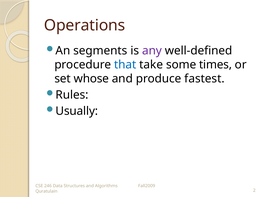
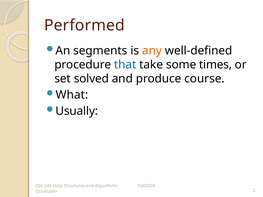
Operations: Operations -> Performed (84, 25)
any colour: purple -> orange (152, 51)
whose: whose -> solved (91, 79)
fastest: fastest -> course (204, 79)
Rules: Rules -> What (72, 95)
